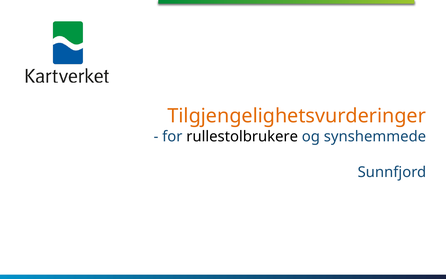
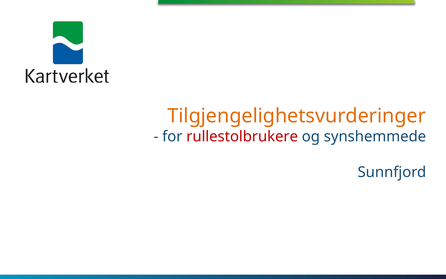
rullestolbrukere colour: black -> red (242, 136)
